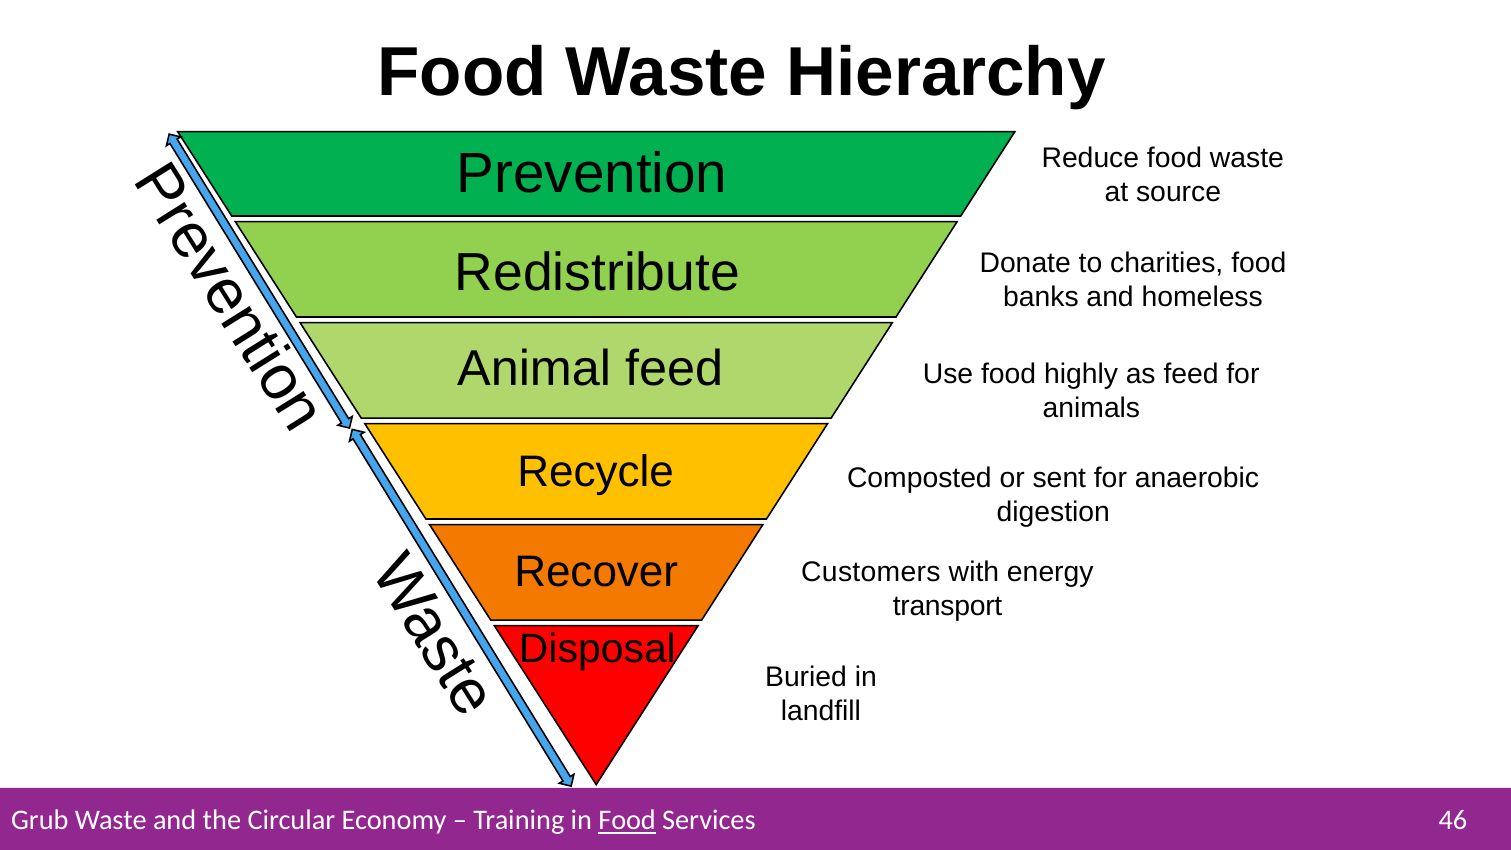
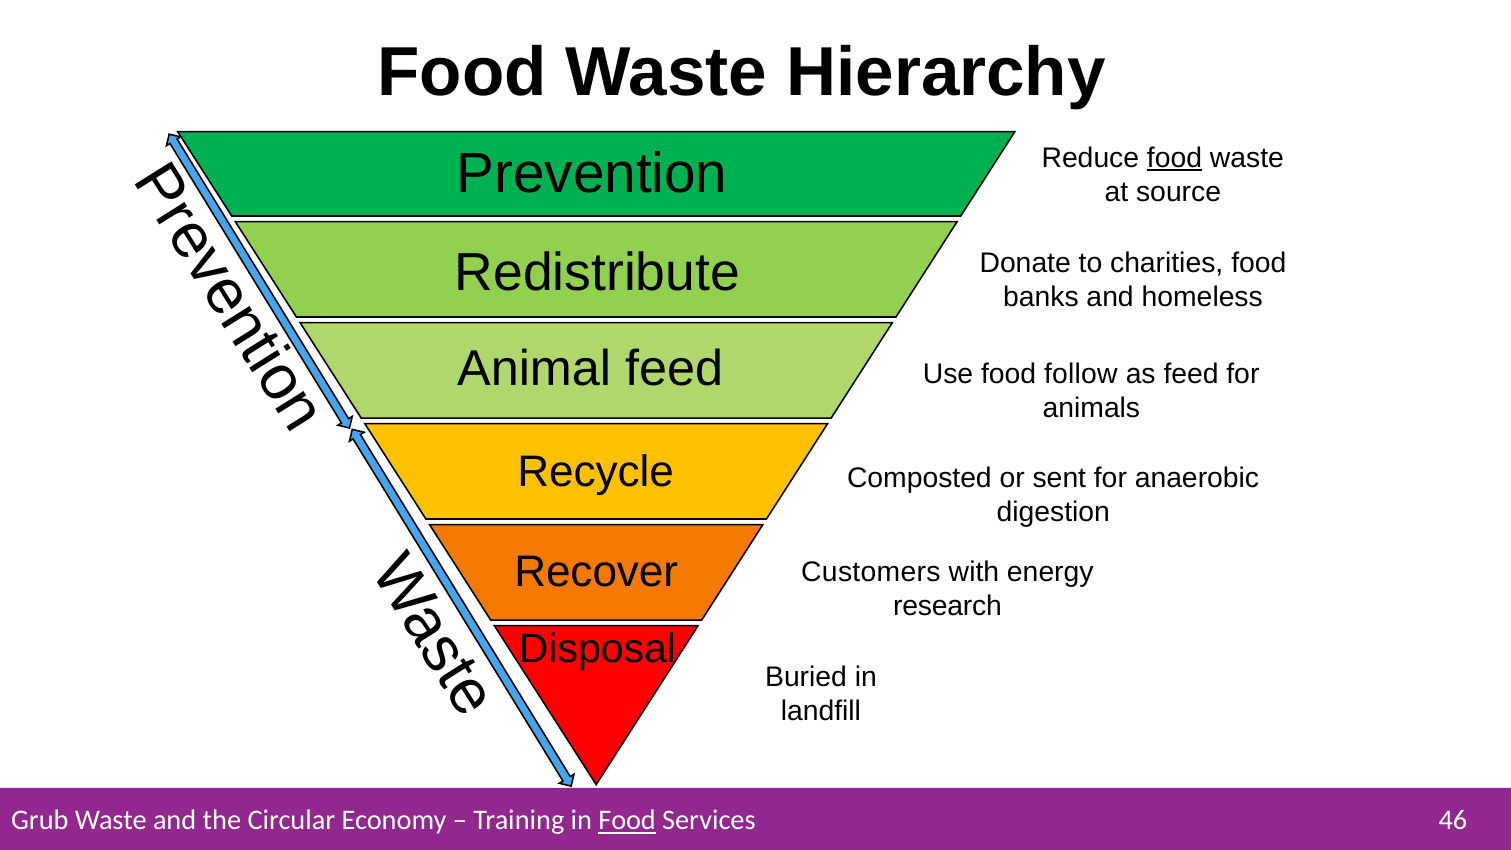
food underline: none -> present (1175, 158)
highly: highly -> follow (1081, 374)
transport: transport -> research (947, 607)
